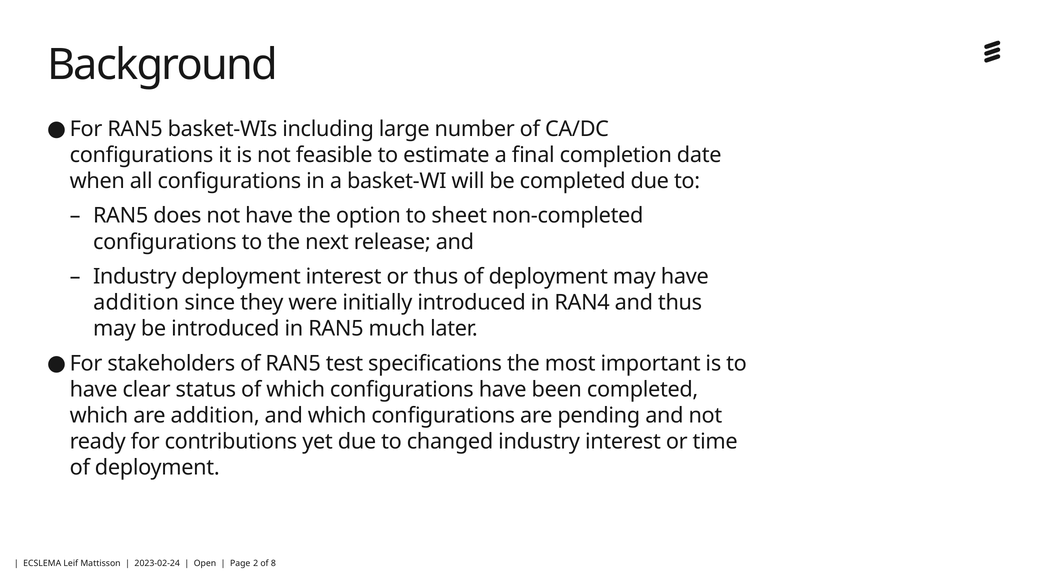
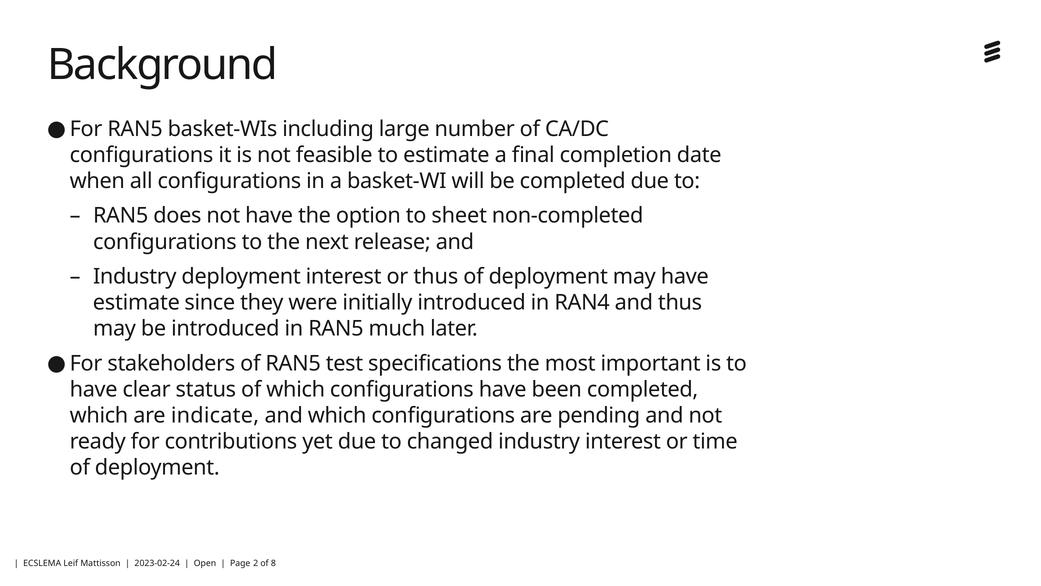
addition: addition -> estimate (136, 302)
are addition: addition -> indicate (215, 415)
